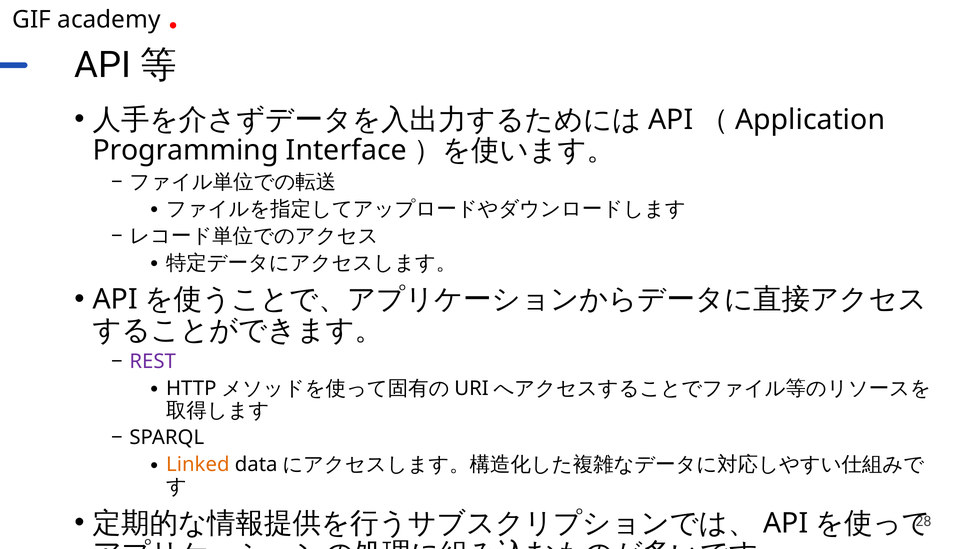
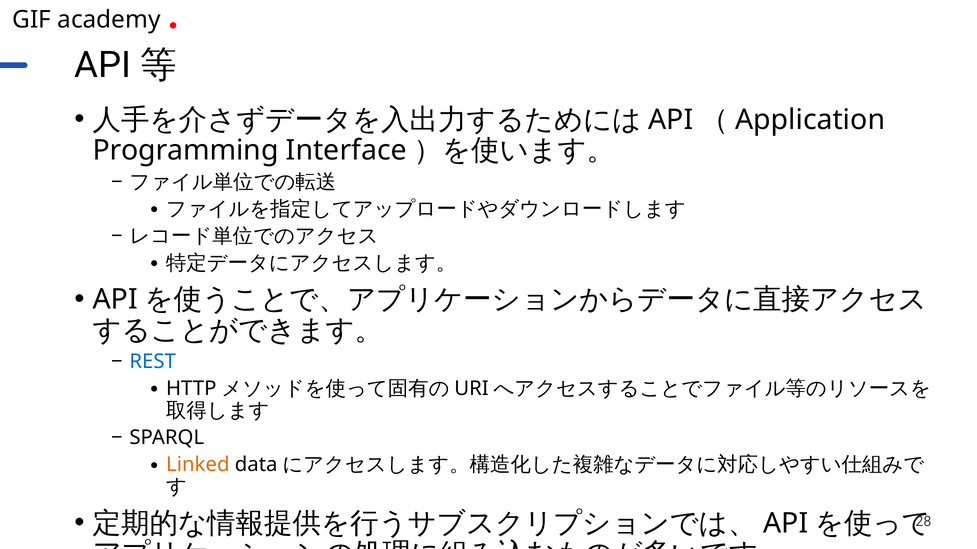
REST colour: purple -> blue (153, 362)
